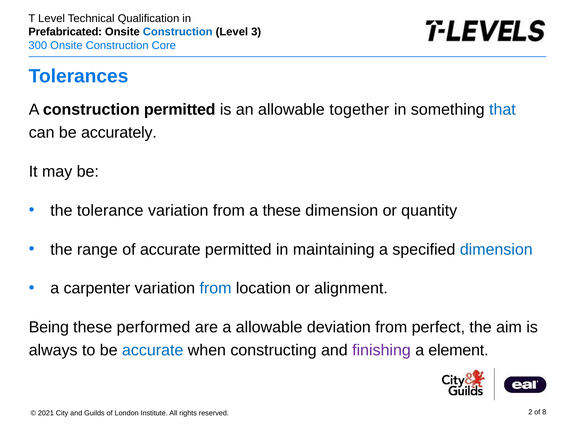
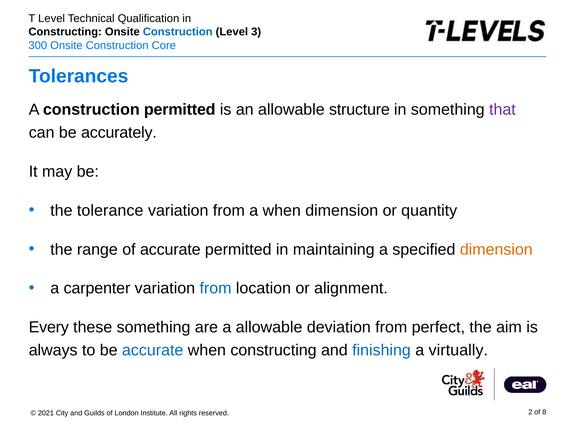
Prefabricated: Prefabricated -> Constructing (65, 32)
together: together -> structure (359, 110)
that colour: blue -> purple (502, 110)
a these: these -> when (282, 211)
dimension colour: blue -> orange (496, 250)
Being: Being -> Every (49, 328)
these performed: performed -> something (154, 328)
finishing colour: purple -> blue (381, 351)
element: element -> virtually (458, 351)
